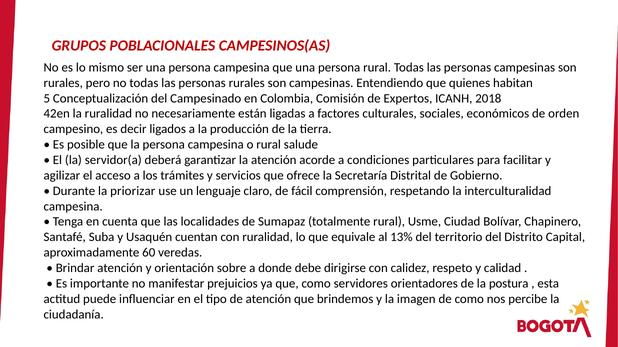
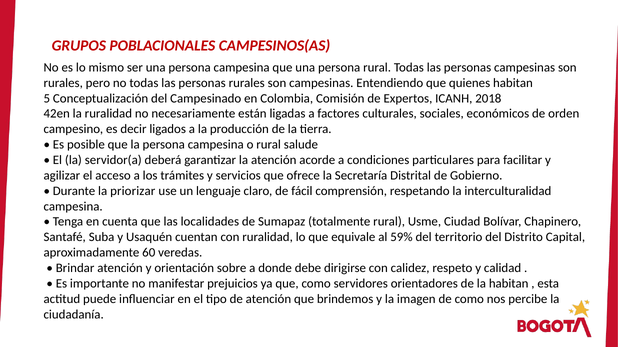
13%: 13% -> 59% (401, 238)
la postura: postura -> habitan (509, 284)
